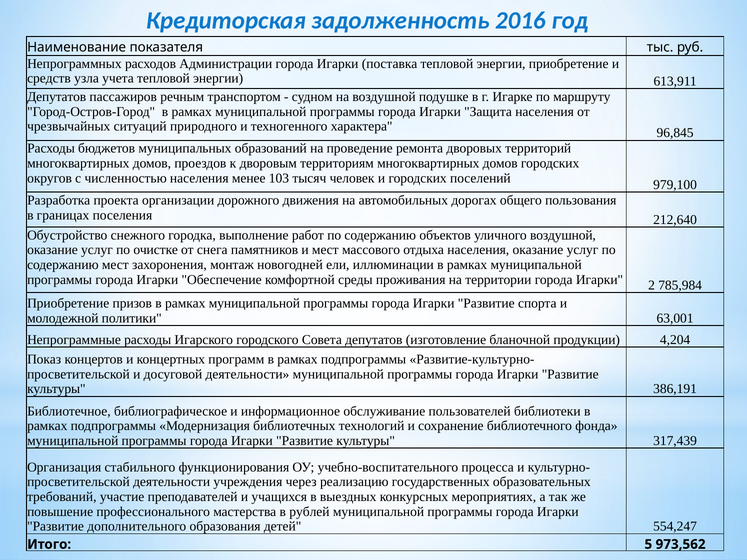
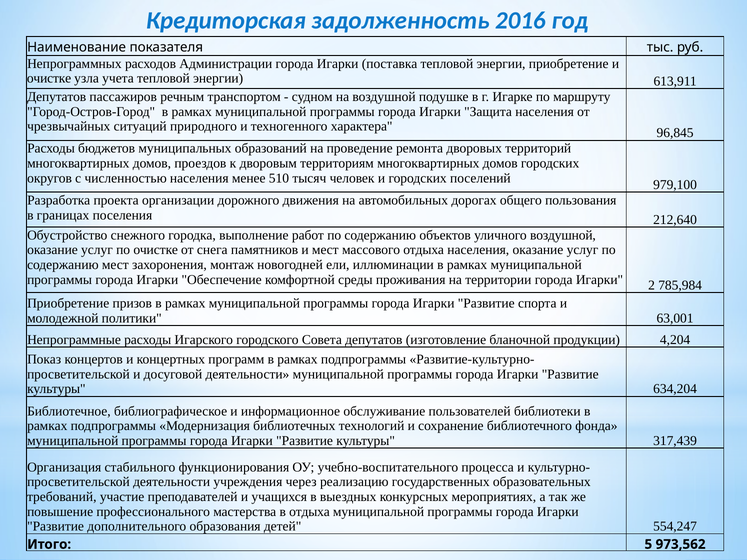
средств: средств -> очистке (49, 79)
103: 103 -> 510 (279, 178)
386,191: 386,191 -> 634,204 (675, 389)
в рублей: рублей -> отдыха (309, 512)
